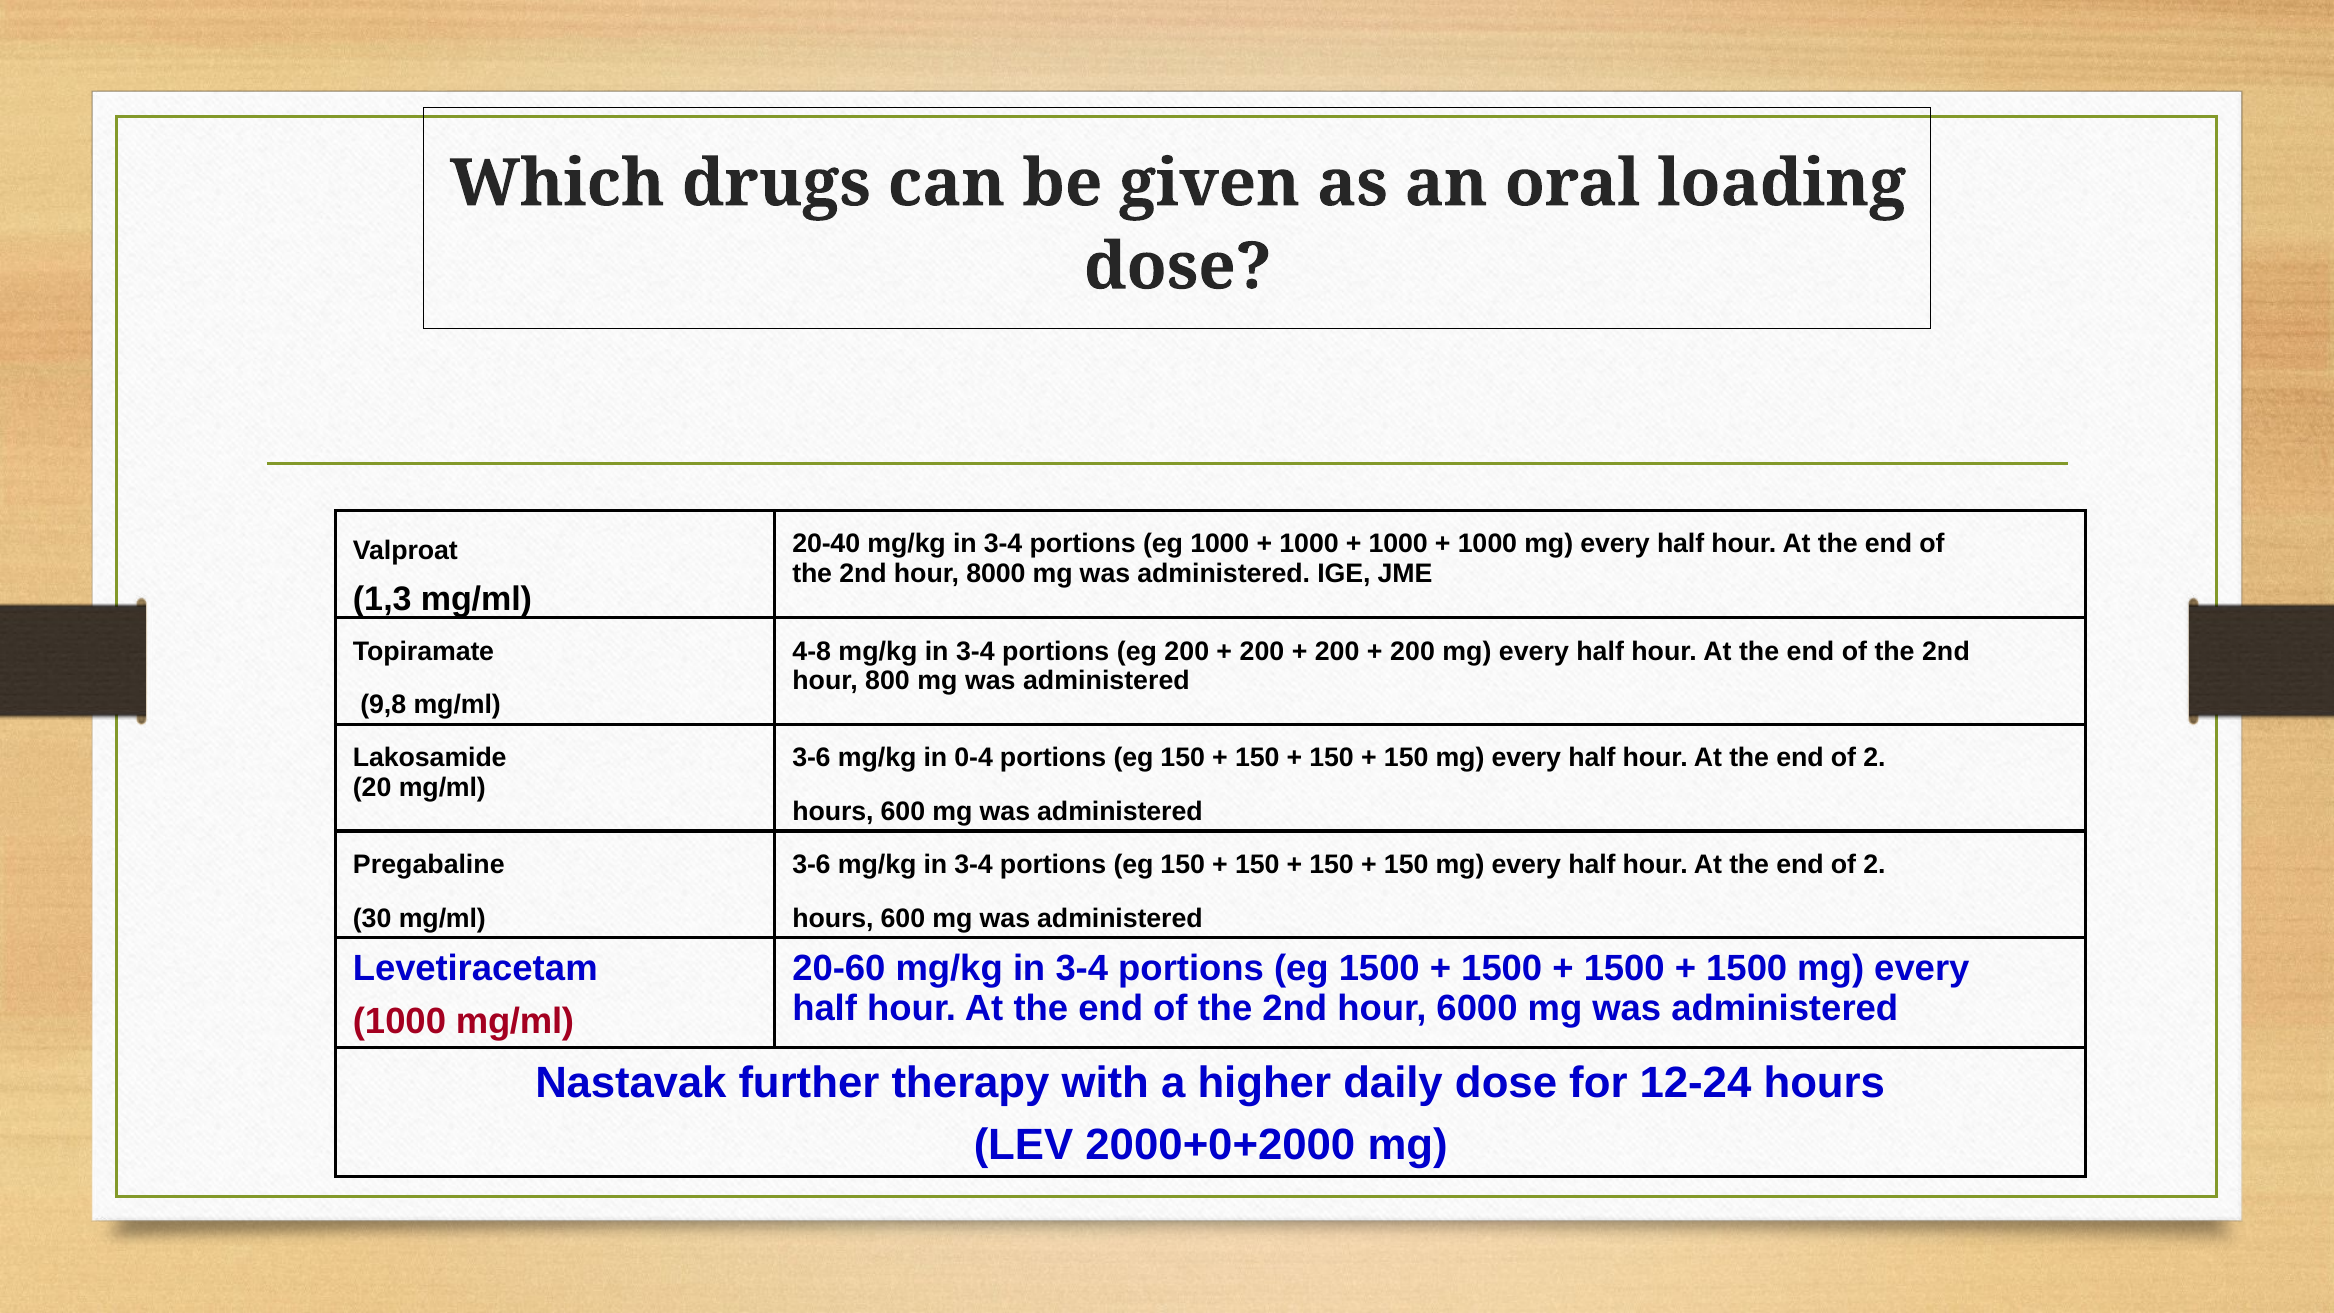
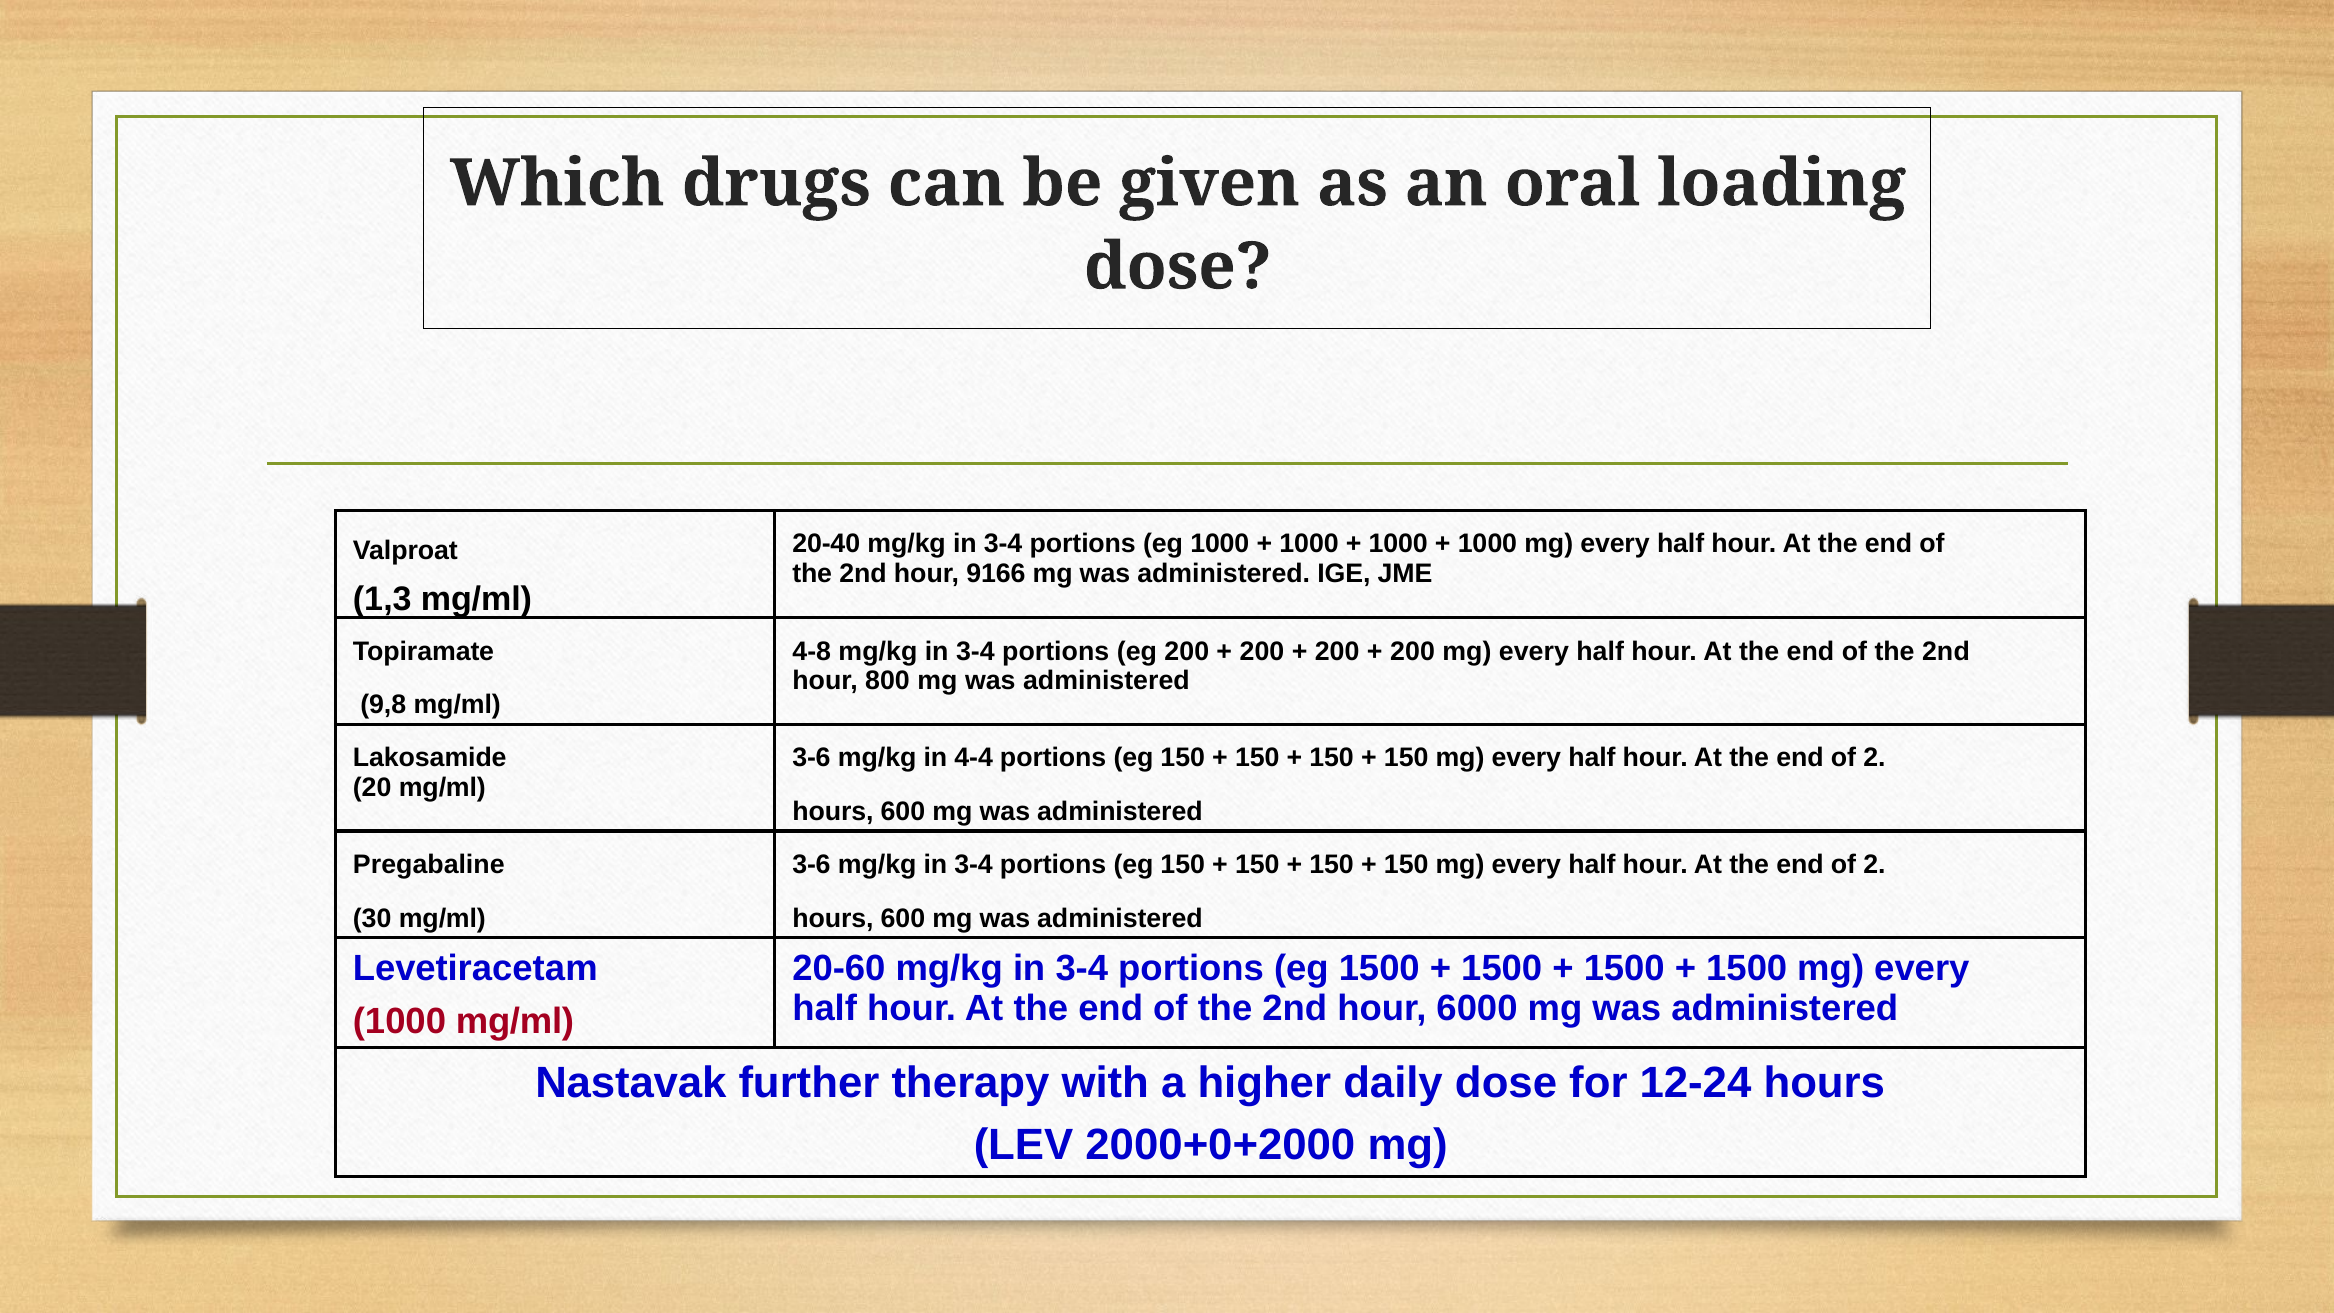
8000: 8000 -> 9166 (996, 574)
0-4: 0-4 -> 4-4 (974, 758)
